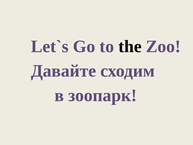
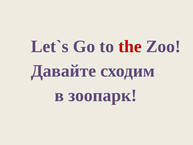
the colour: black -> red (130, 46)
